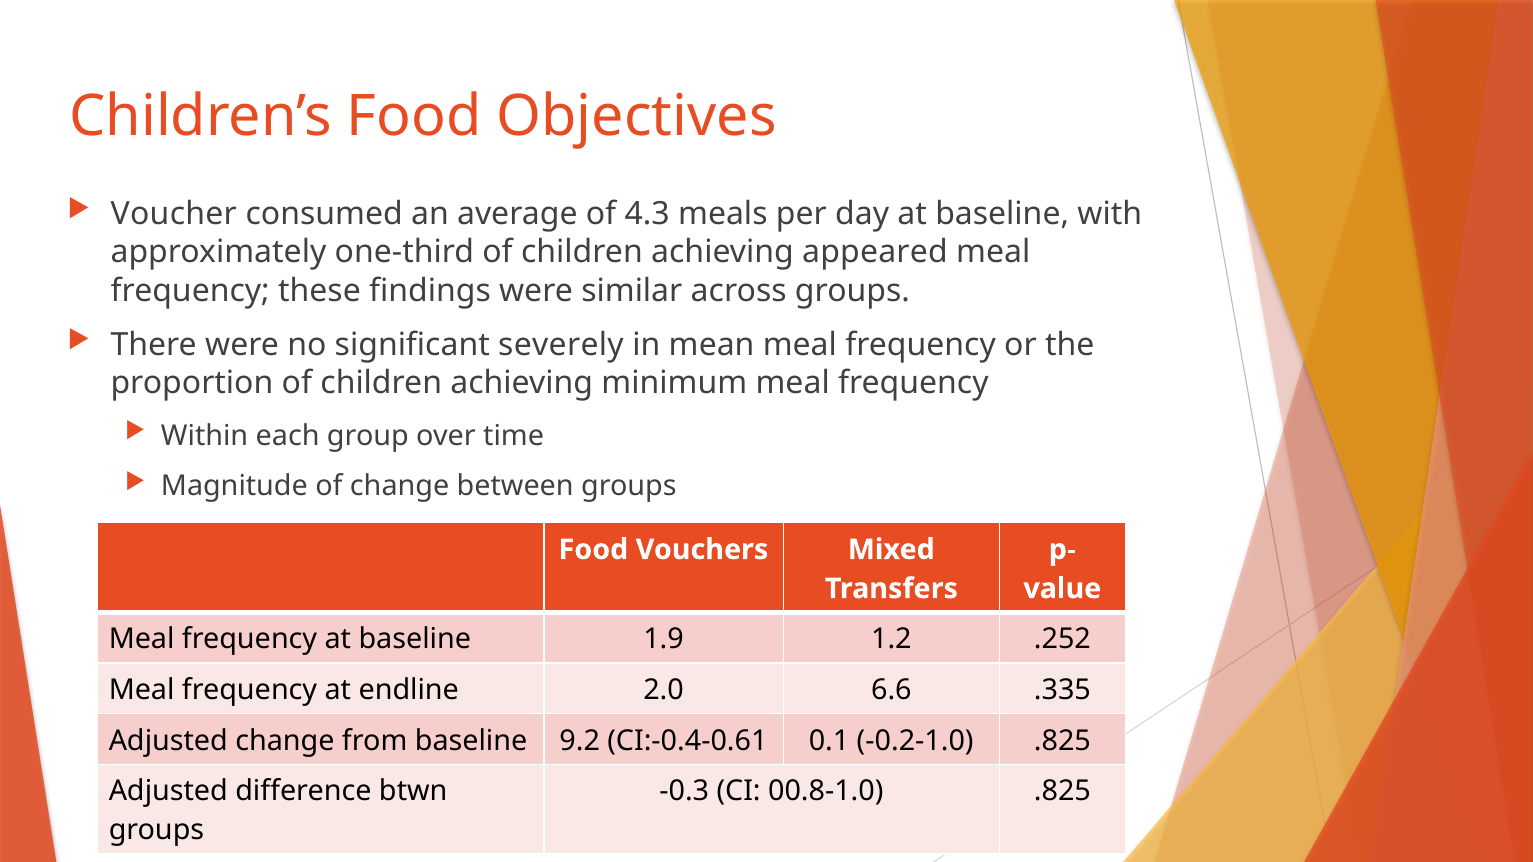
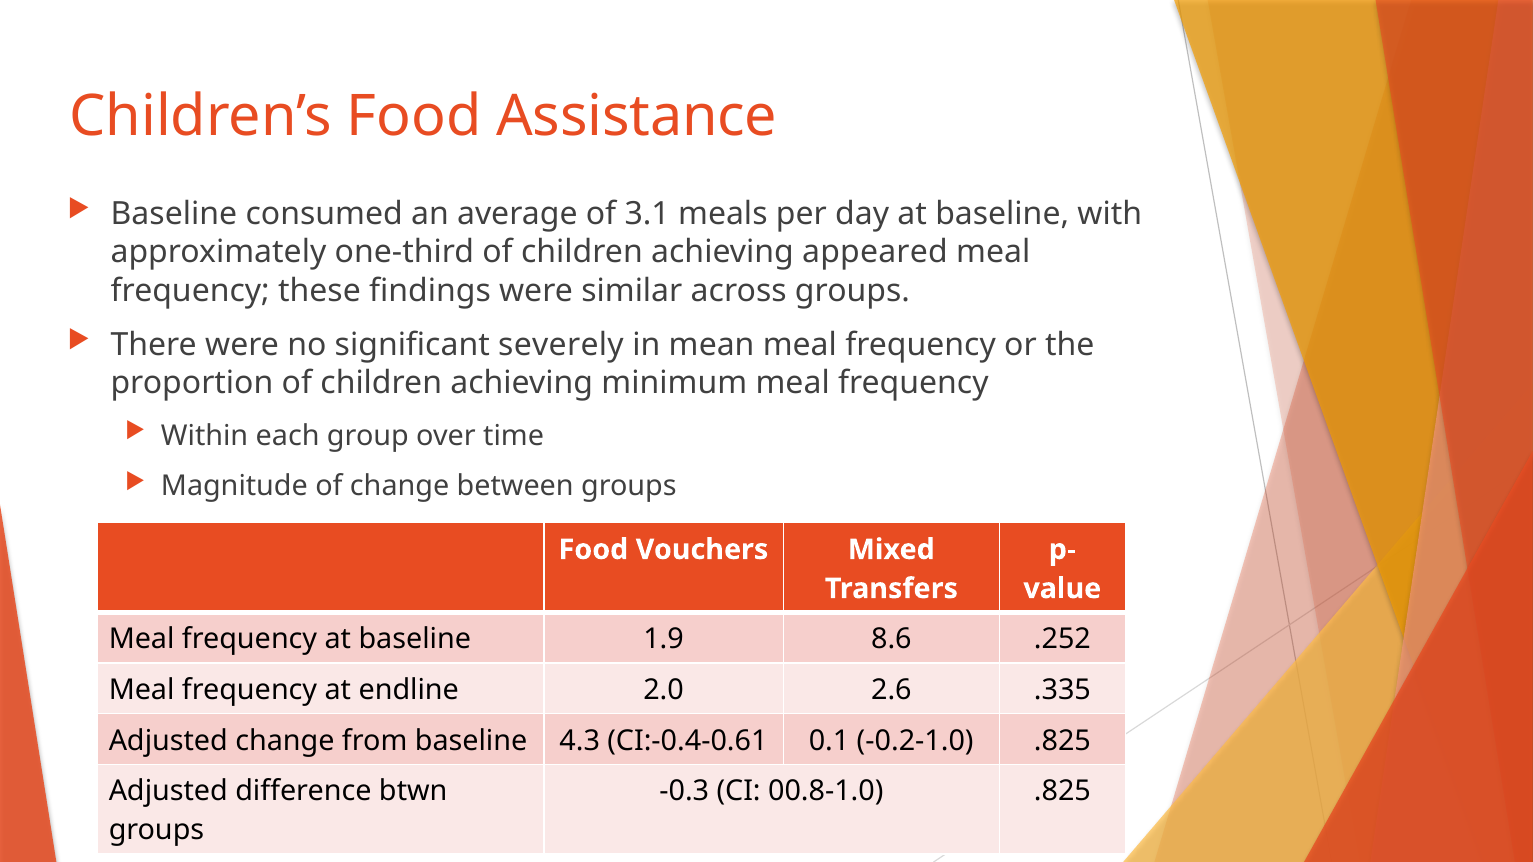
Objectives: Objectives -> Assistance (637, 117)
Voucher: Voucher -> Baseline (174, 214)
4.3: 4.3 -> 3.1 (647, 214)
1.2: 1.2 -> 8.6 (891, 640)
6.6: 6.6 -> 2.6 (891, 690)
9.2: 9.2 -> 4.3 (580, 741)
